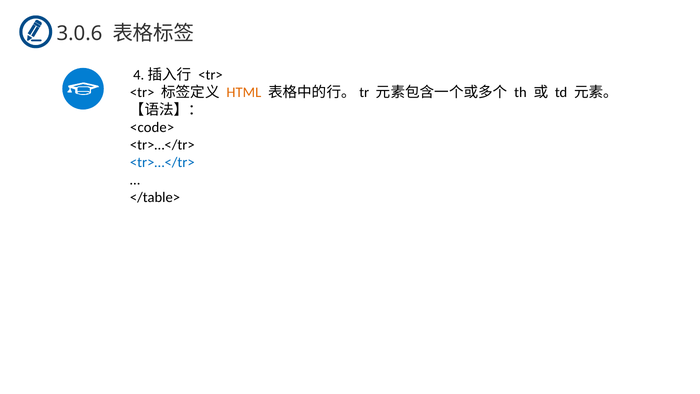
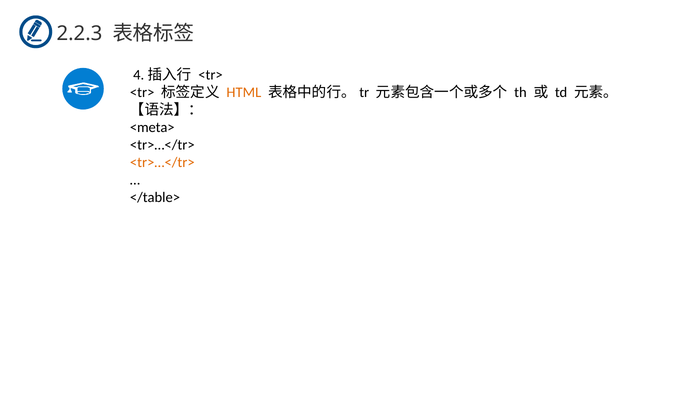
3.0.6: 3.0.6 -> 2.2.3 (79, 33)
<code>: <code> -> <meta> (152, 127)
<tr>…</tr> colour: blue -> orange (162, 162)
